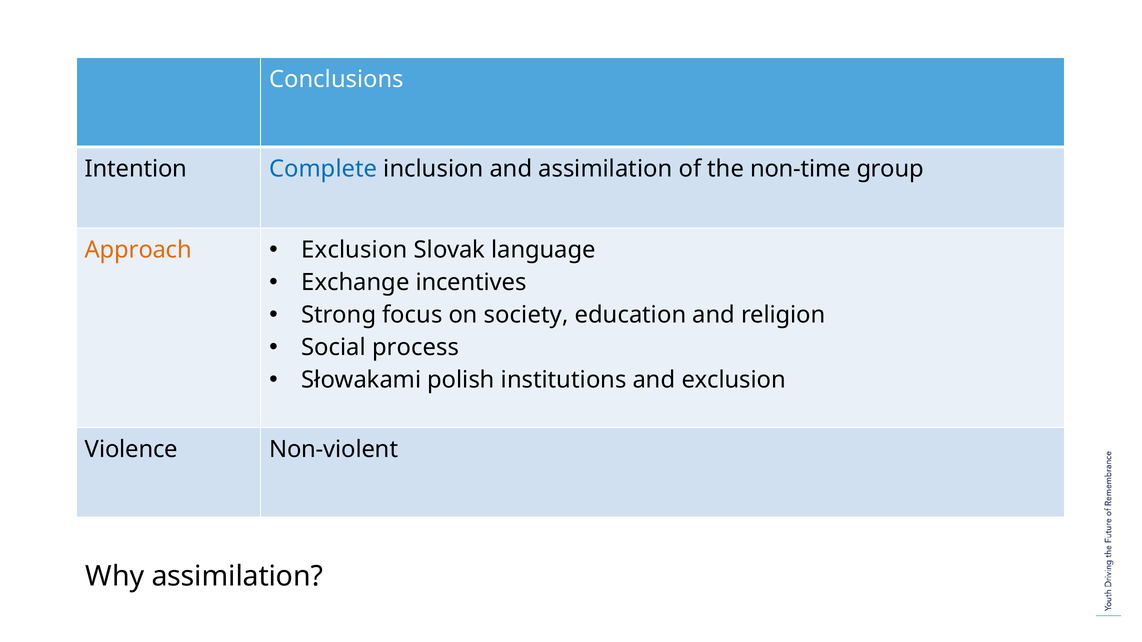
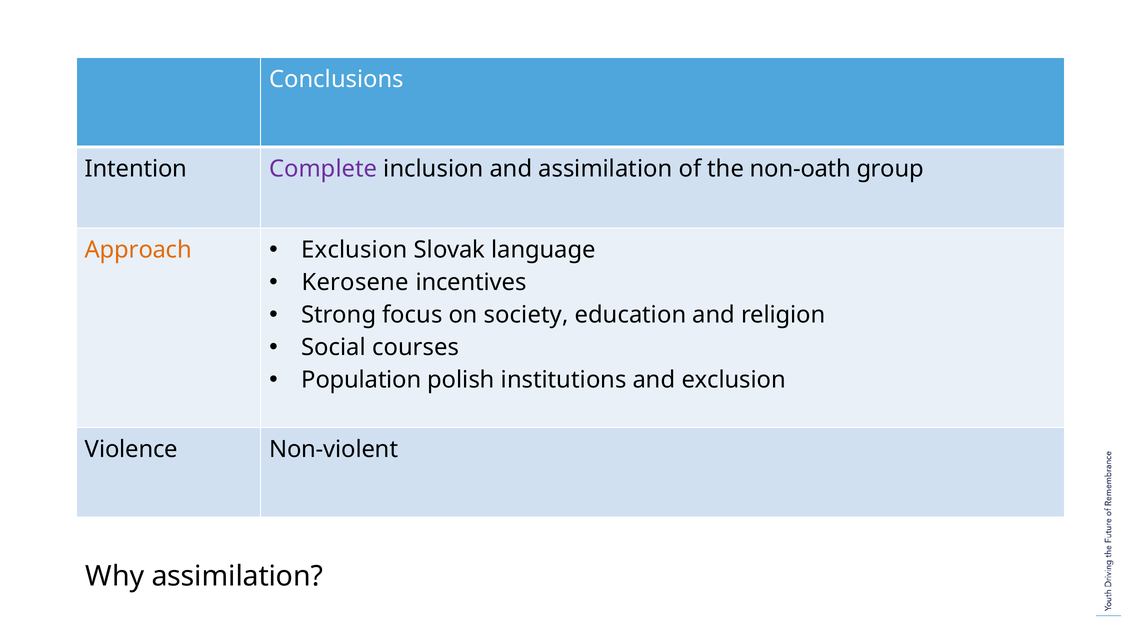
Complete colour: blue -> purple (323, 169)
non-time: non-time -> non-oath (800, 169)
Exchange: Exchange -> Kerosene (355, 283)
process: process -> courses (416, 348)
Słowakami: Słowakami -> Population (361, 380)
